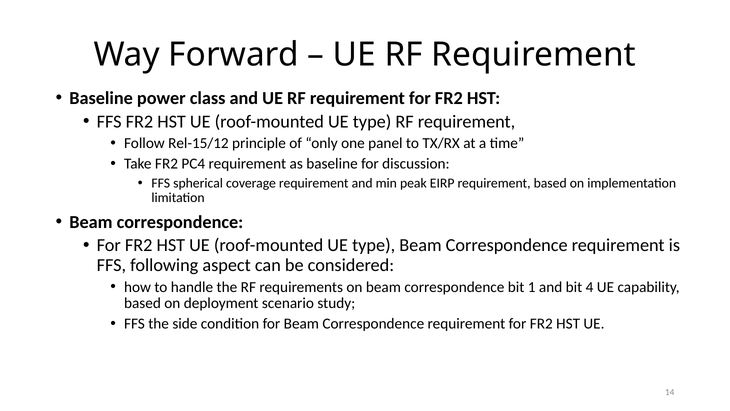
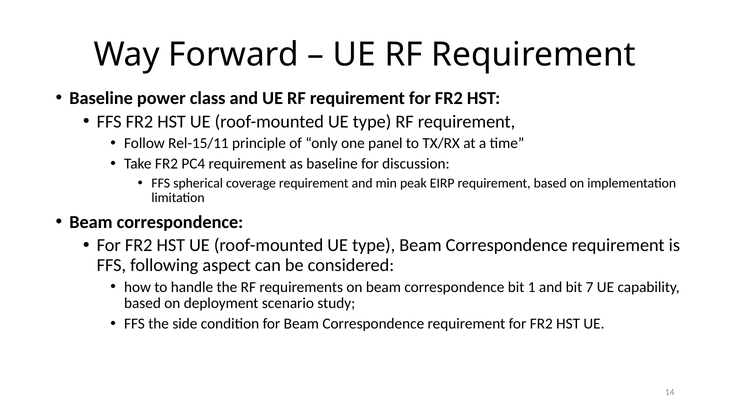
Rel-15/12: Rel-15/12 -> Rel-15/11 (198, 143)
4: 4 -> 7 (590, 287)
